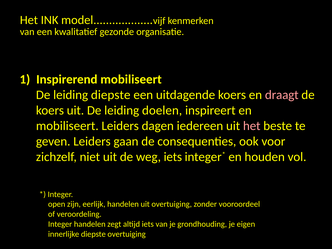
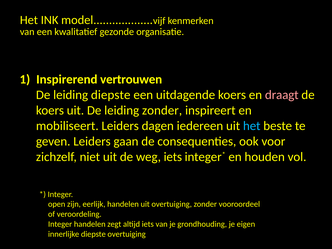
Inspirerend mobiliseert: mobiliseert -> vertrouwen (131, 79)
leiding doelen: doelen -> zonder (162, 110)
het colour: pink -> light blue (252, 126)
